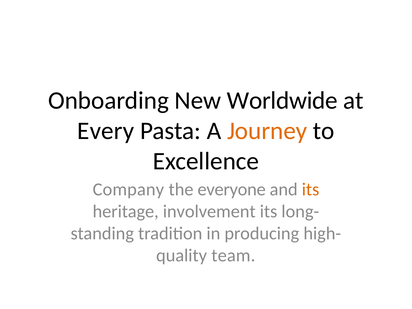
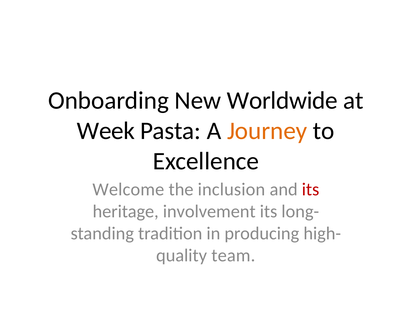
Every: Every -> Week (106, 131)
Company: Company -> Welcome (128, 189)
everyone: everyone -> inclusion (231, 189)
its colour: orange -> red (311, 189)
